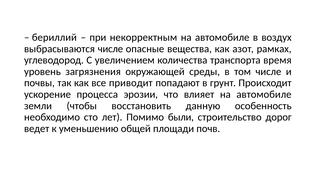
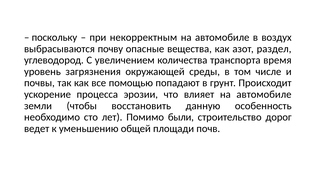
бериллий: бериллий -> поскольку (54, 37)
выбрасываются числе: числе -> почву (110, 49)
рамках: рамках -> раздел (274, 49)
приводит: приводит -> помощью (131, 83)
